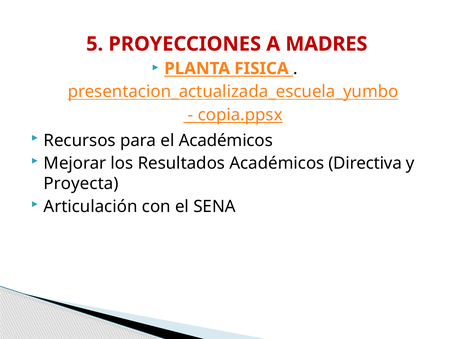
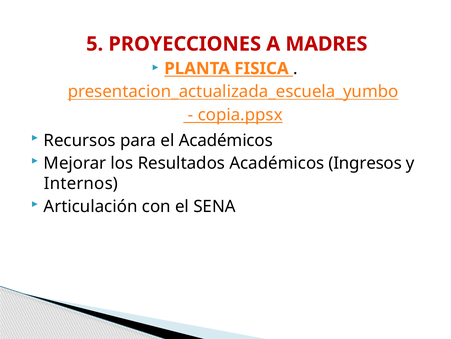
Directiva: Directiva -> Ingresos (365, 163)
Proyecta: Proyecta -> Internos (81, 183)
